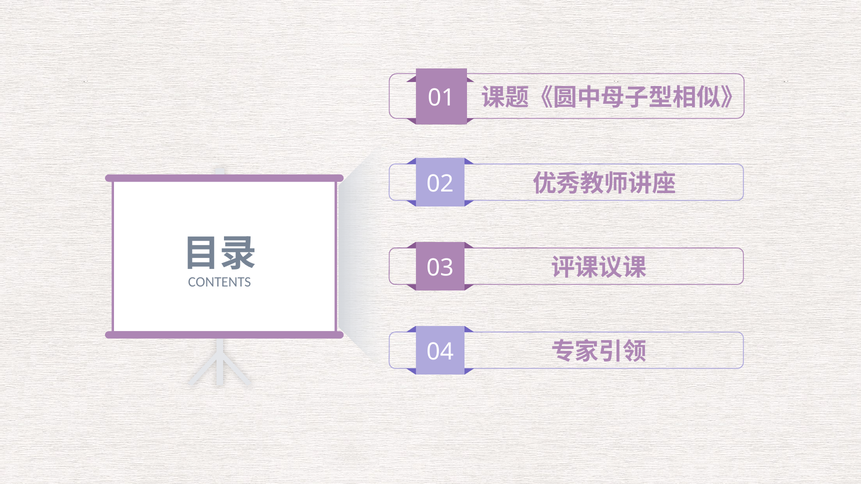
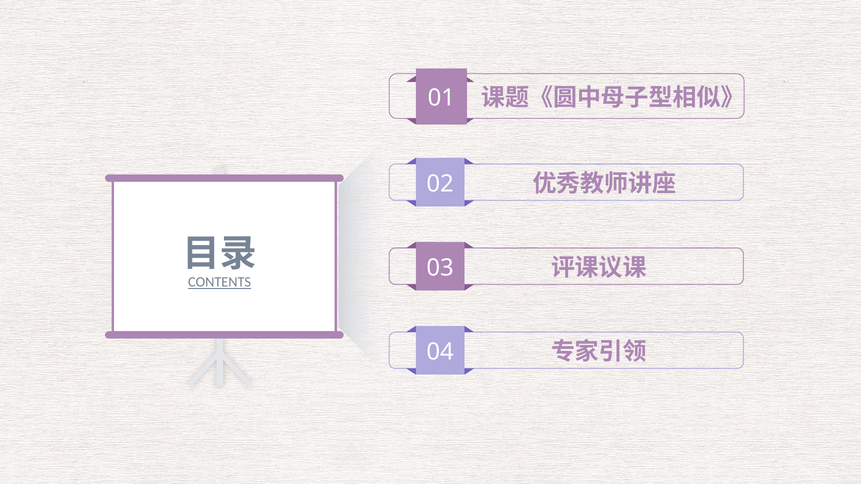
CONTENTS underline: none -> present (220, 282)
